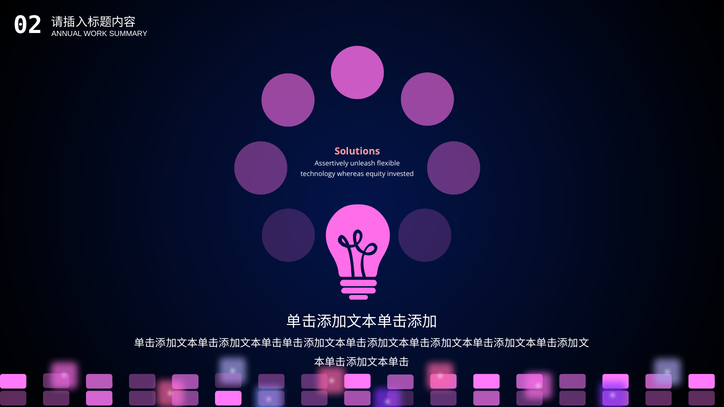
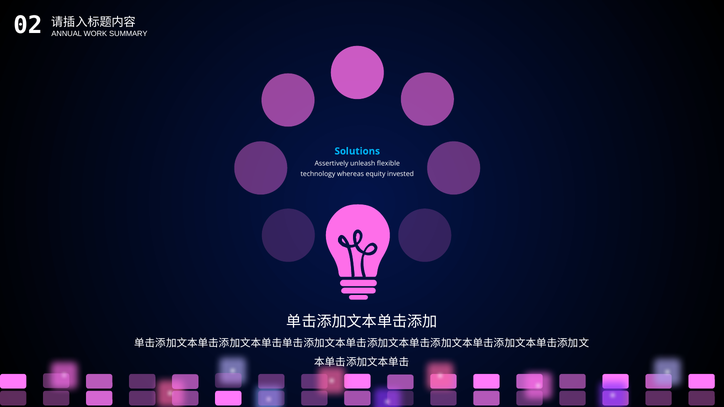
Solutions colour: pink -> light blue (357, 151)
